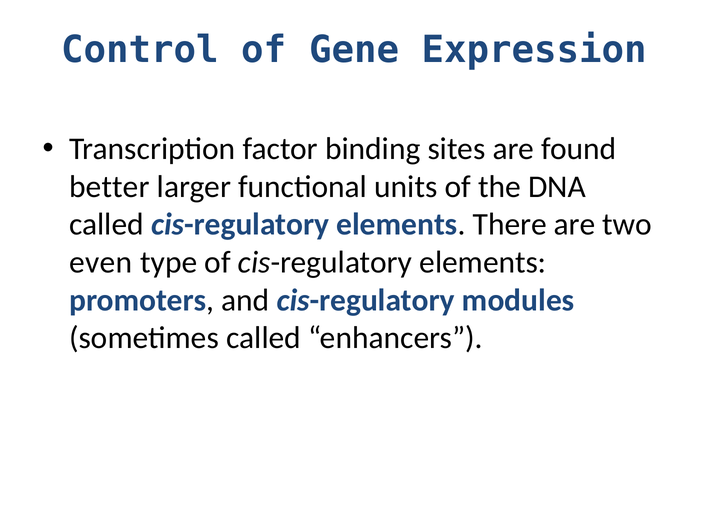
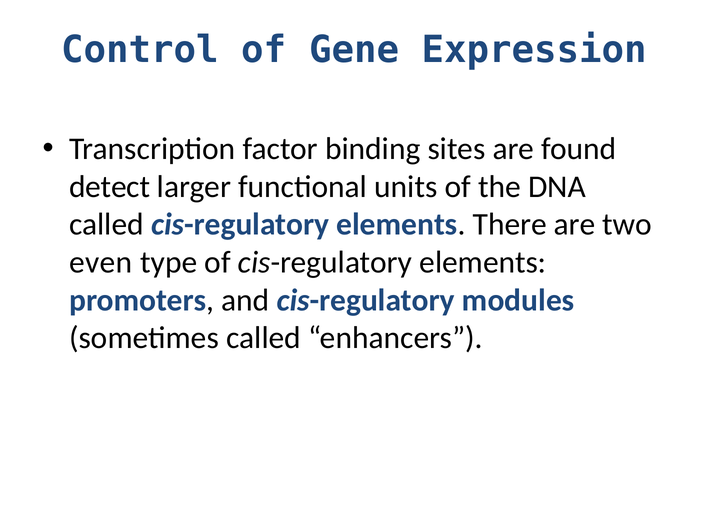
better: better -> detect (110, 187)
